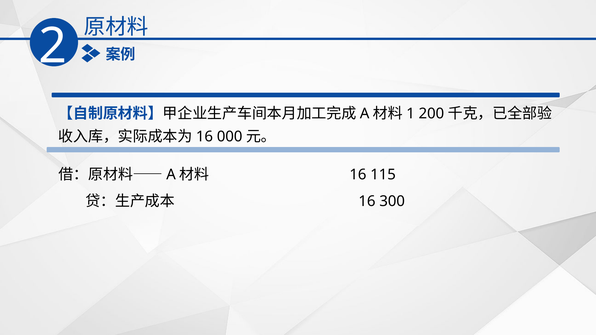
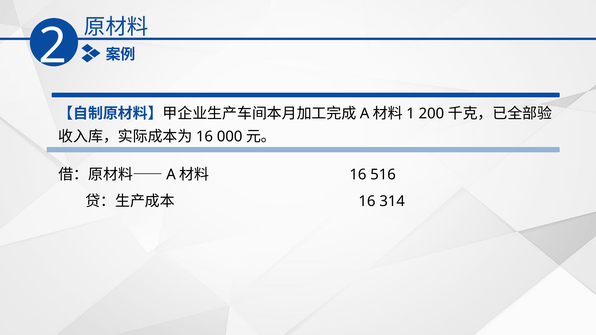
115: 115 -> 516 (383, 175)
300: 300 -> 314 (392, 201)
